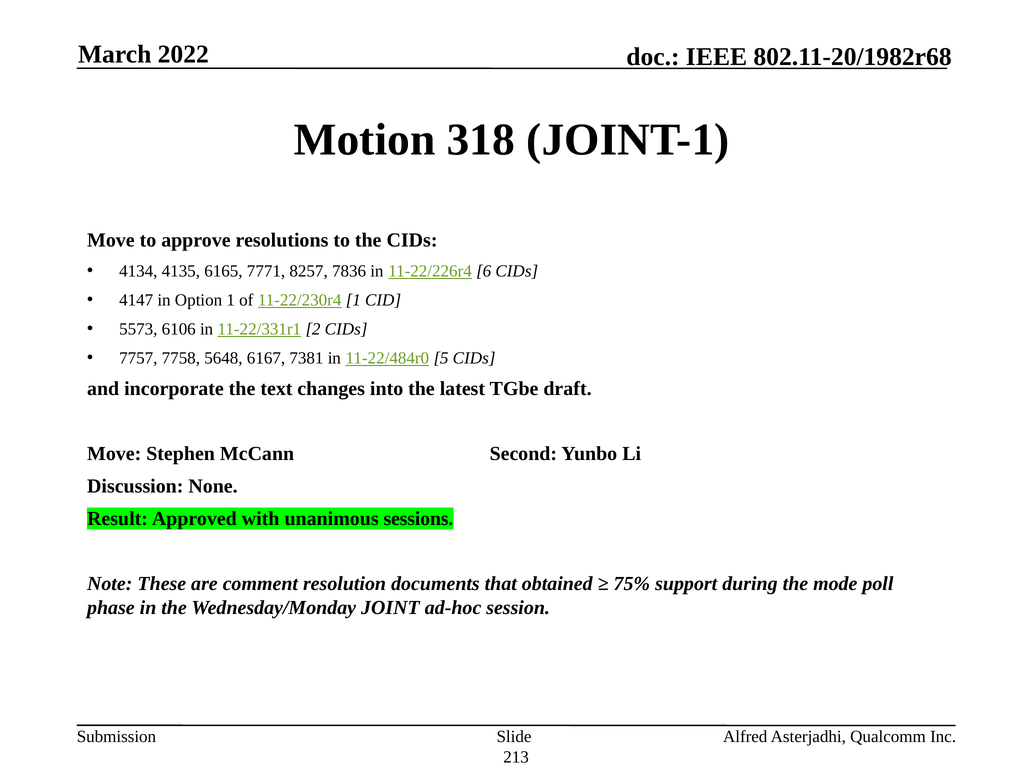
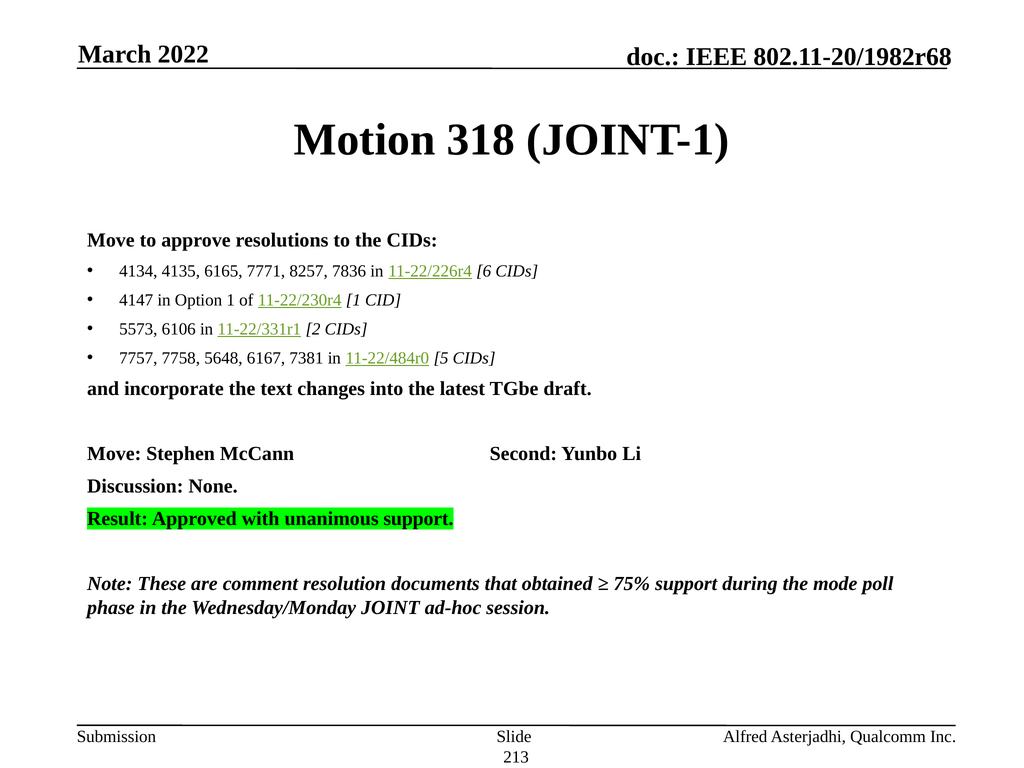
unanimous sessions: sessions -> support (418, 519)
